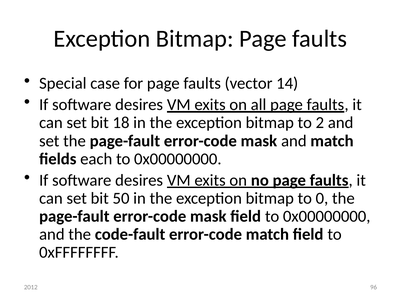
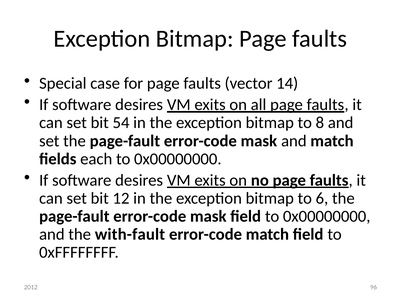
18: 18 -> 54 (121, 123)
2: 2 -> 8 (320, 123)
50: 50 -> 12 (121, 198)
0: 0 -> 6 (322, 198)
code-fault: code-fault -> with-fault (130, 234)
